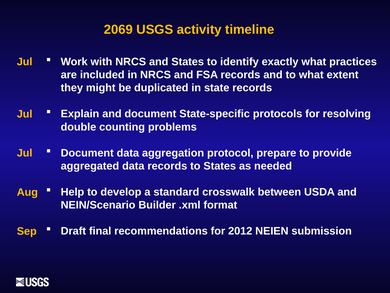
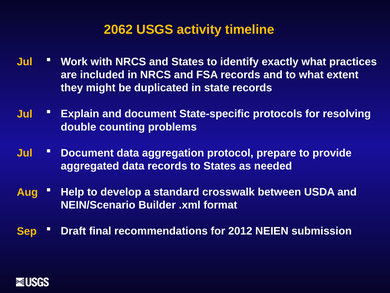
2069: 2069 -> 2062 (118, 29)
